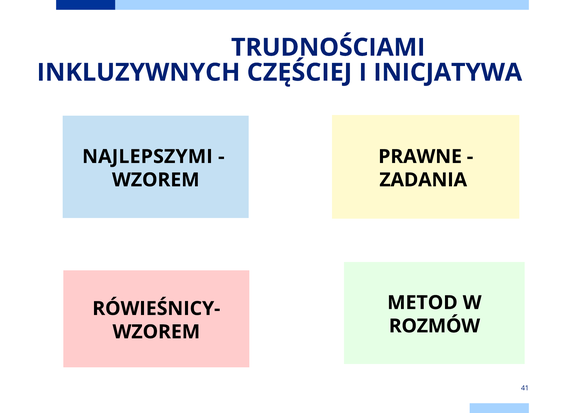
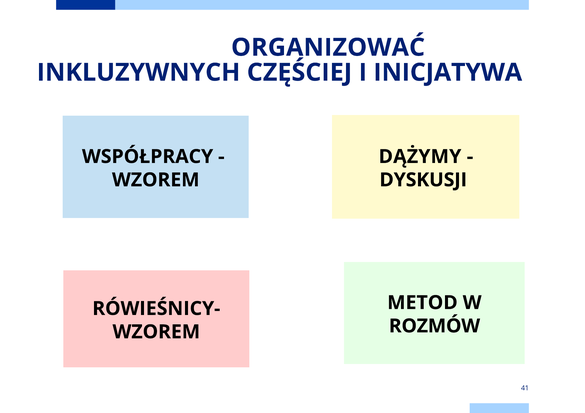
TRUDNOŚCIAMI: TRUDNOŚCIAMI -> ORGANIZOWAĆ (328, 48)
NAJLEPSZYMI: NAJLEPSZYMI -> WSPÓŁPRACY (148, 157)
PRAWNE: PRAWNE -> DĄŻYMY (420, 157)
ZADANIA: ZADANIA -> DYSKUSJI (423, 180)
